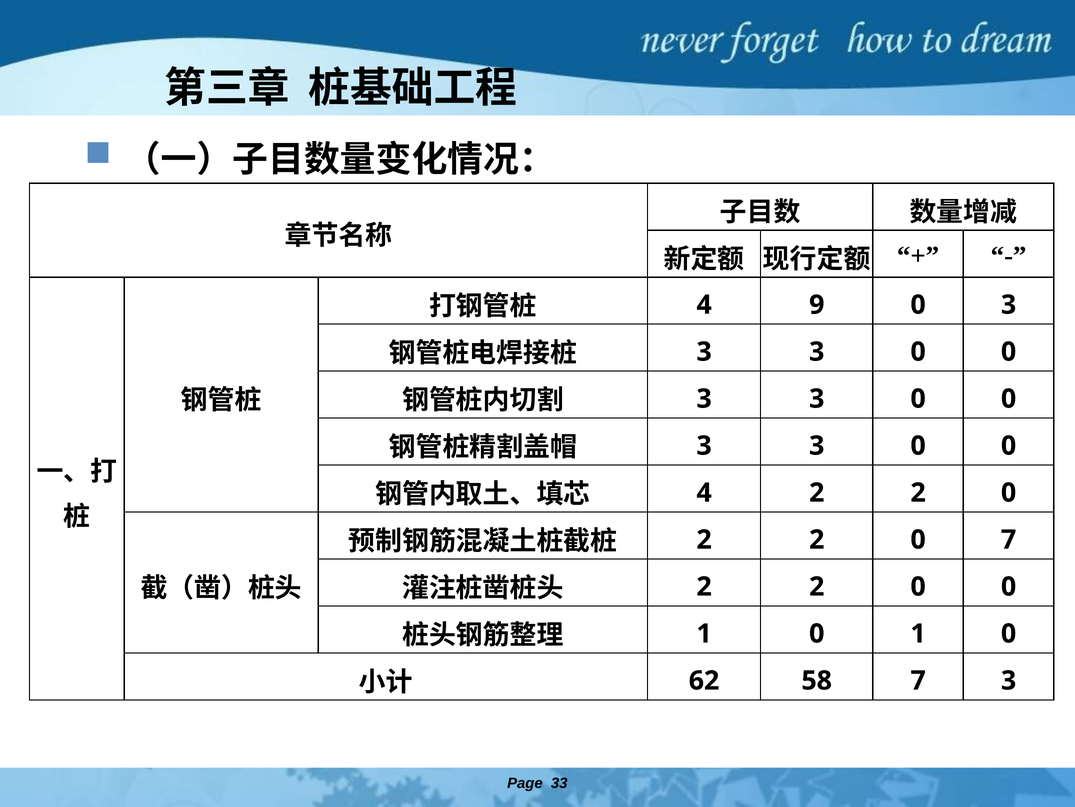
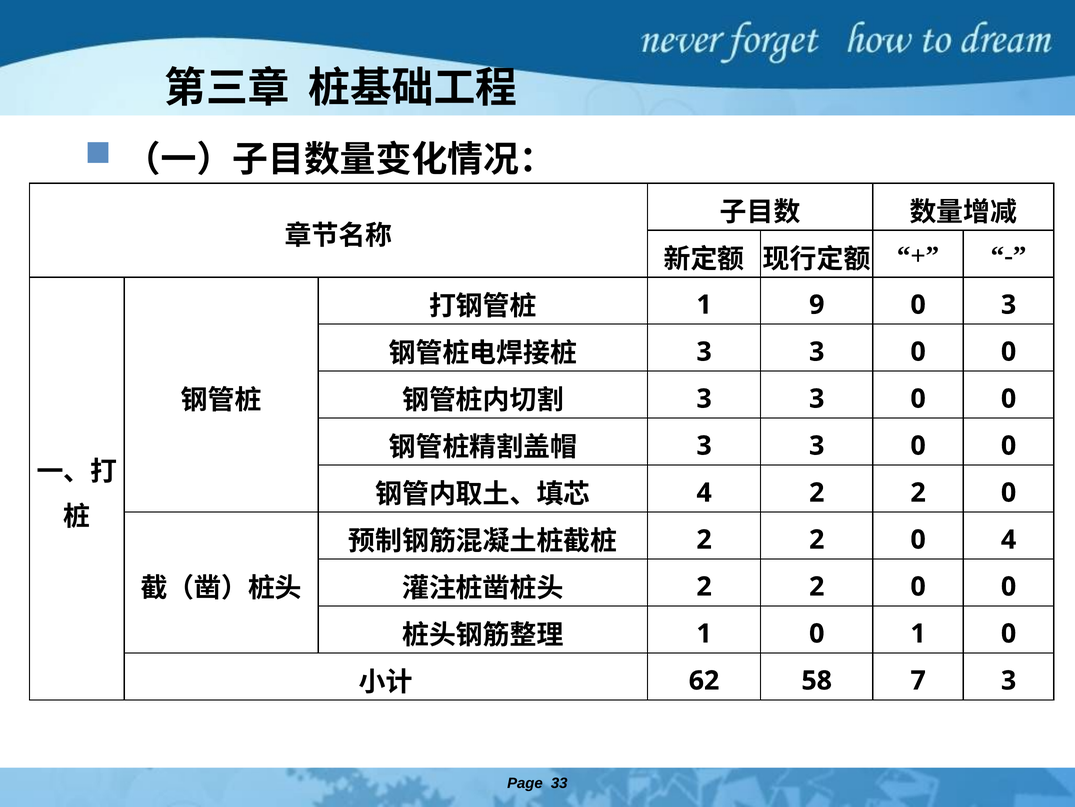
4: 4 -> 1 (704, 305)
0 7: 7 -> 4 (1009, 539)
